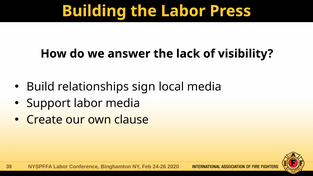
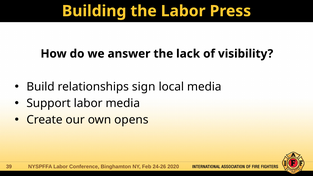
clause: clause -> opens (131, 120)
